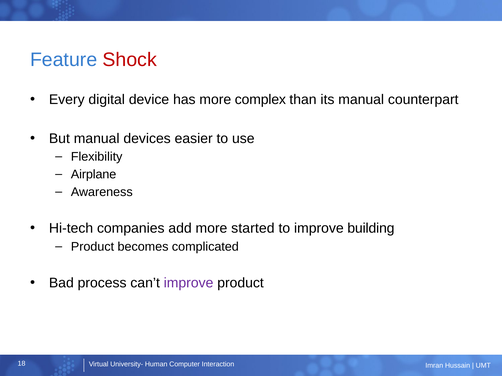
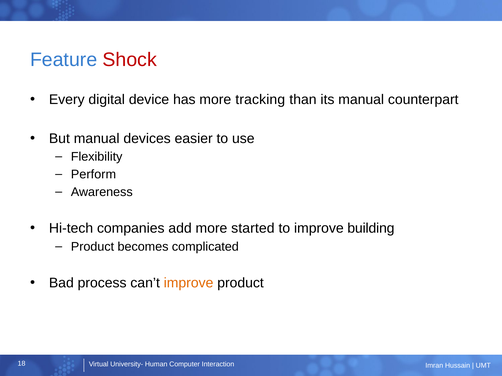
complex: complex -> tracking (260, 100)
Airplane: Airplane -> Perform (93, 175)
improve colour: purple -> orange (189, 283)
